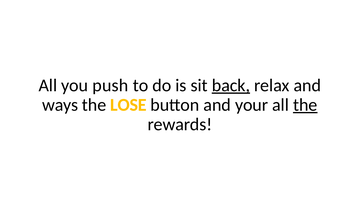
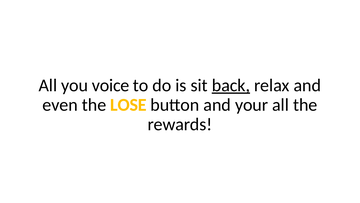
push: push -> voice (111, 85)
ways: ways -> even (60, 105)
the underline: present -> none (305, 105)
